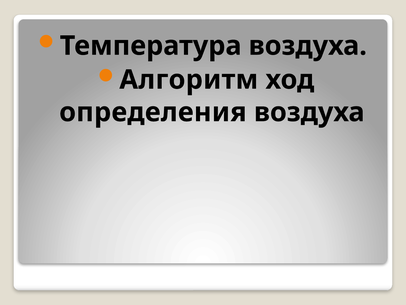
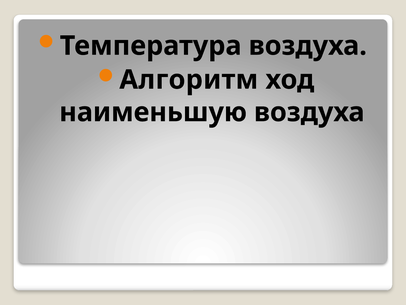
определения: определения -> наименьшую (153, 112)
